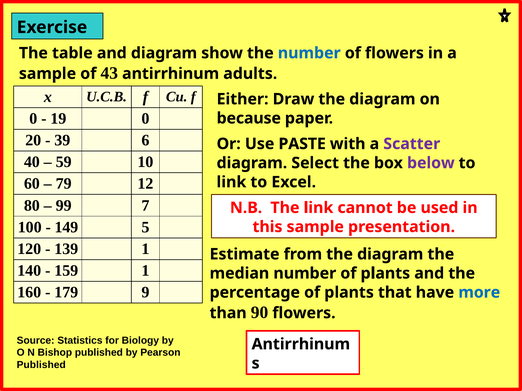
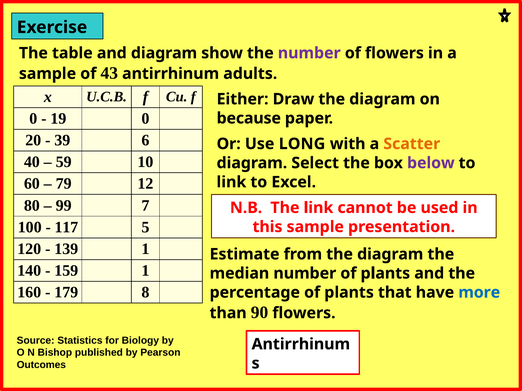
number colour: blue -> purple (309, 53)
PASTE: PASTE -> LONG (302, 144)
Scatter colour: purple -> orange (412, 144)
149: 149 -> 117 (66, 227)
9: 9 -> 8 (145, 293)
Published: Published -> Outcomes (41, 365)
